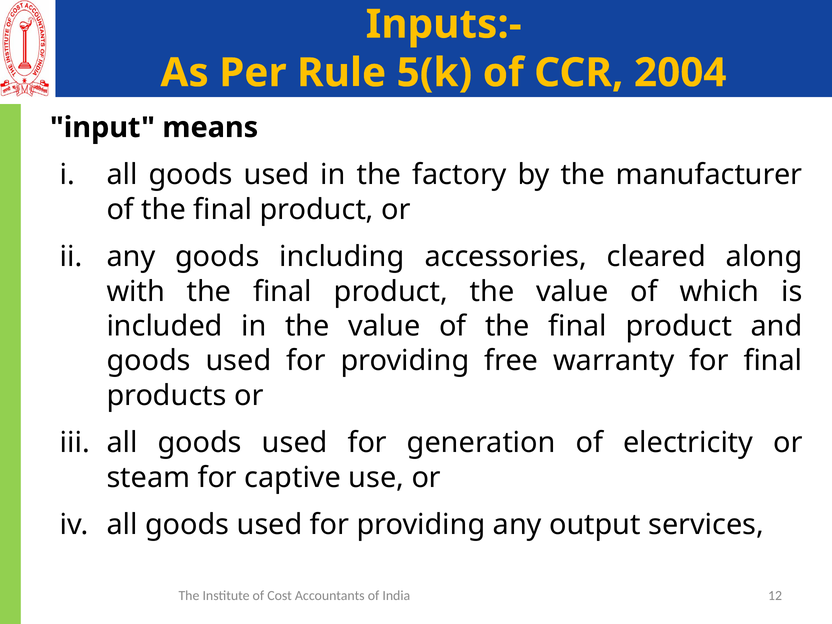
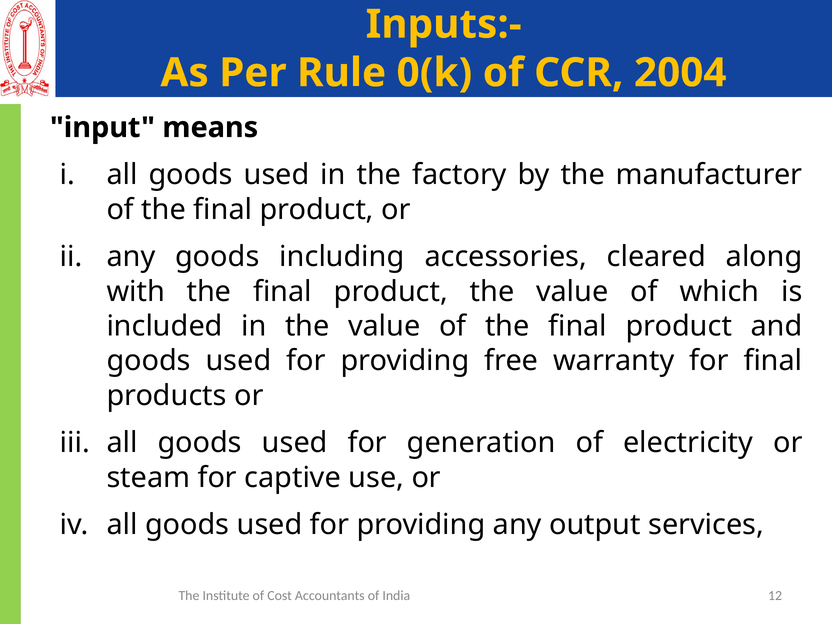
5(k: 5(k -> 0(k (434, 73)
